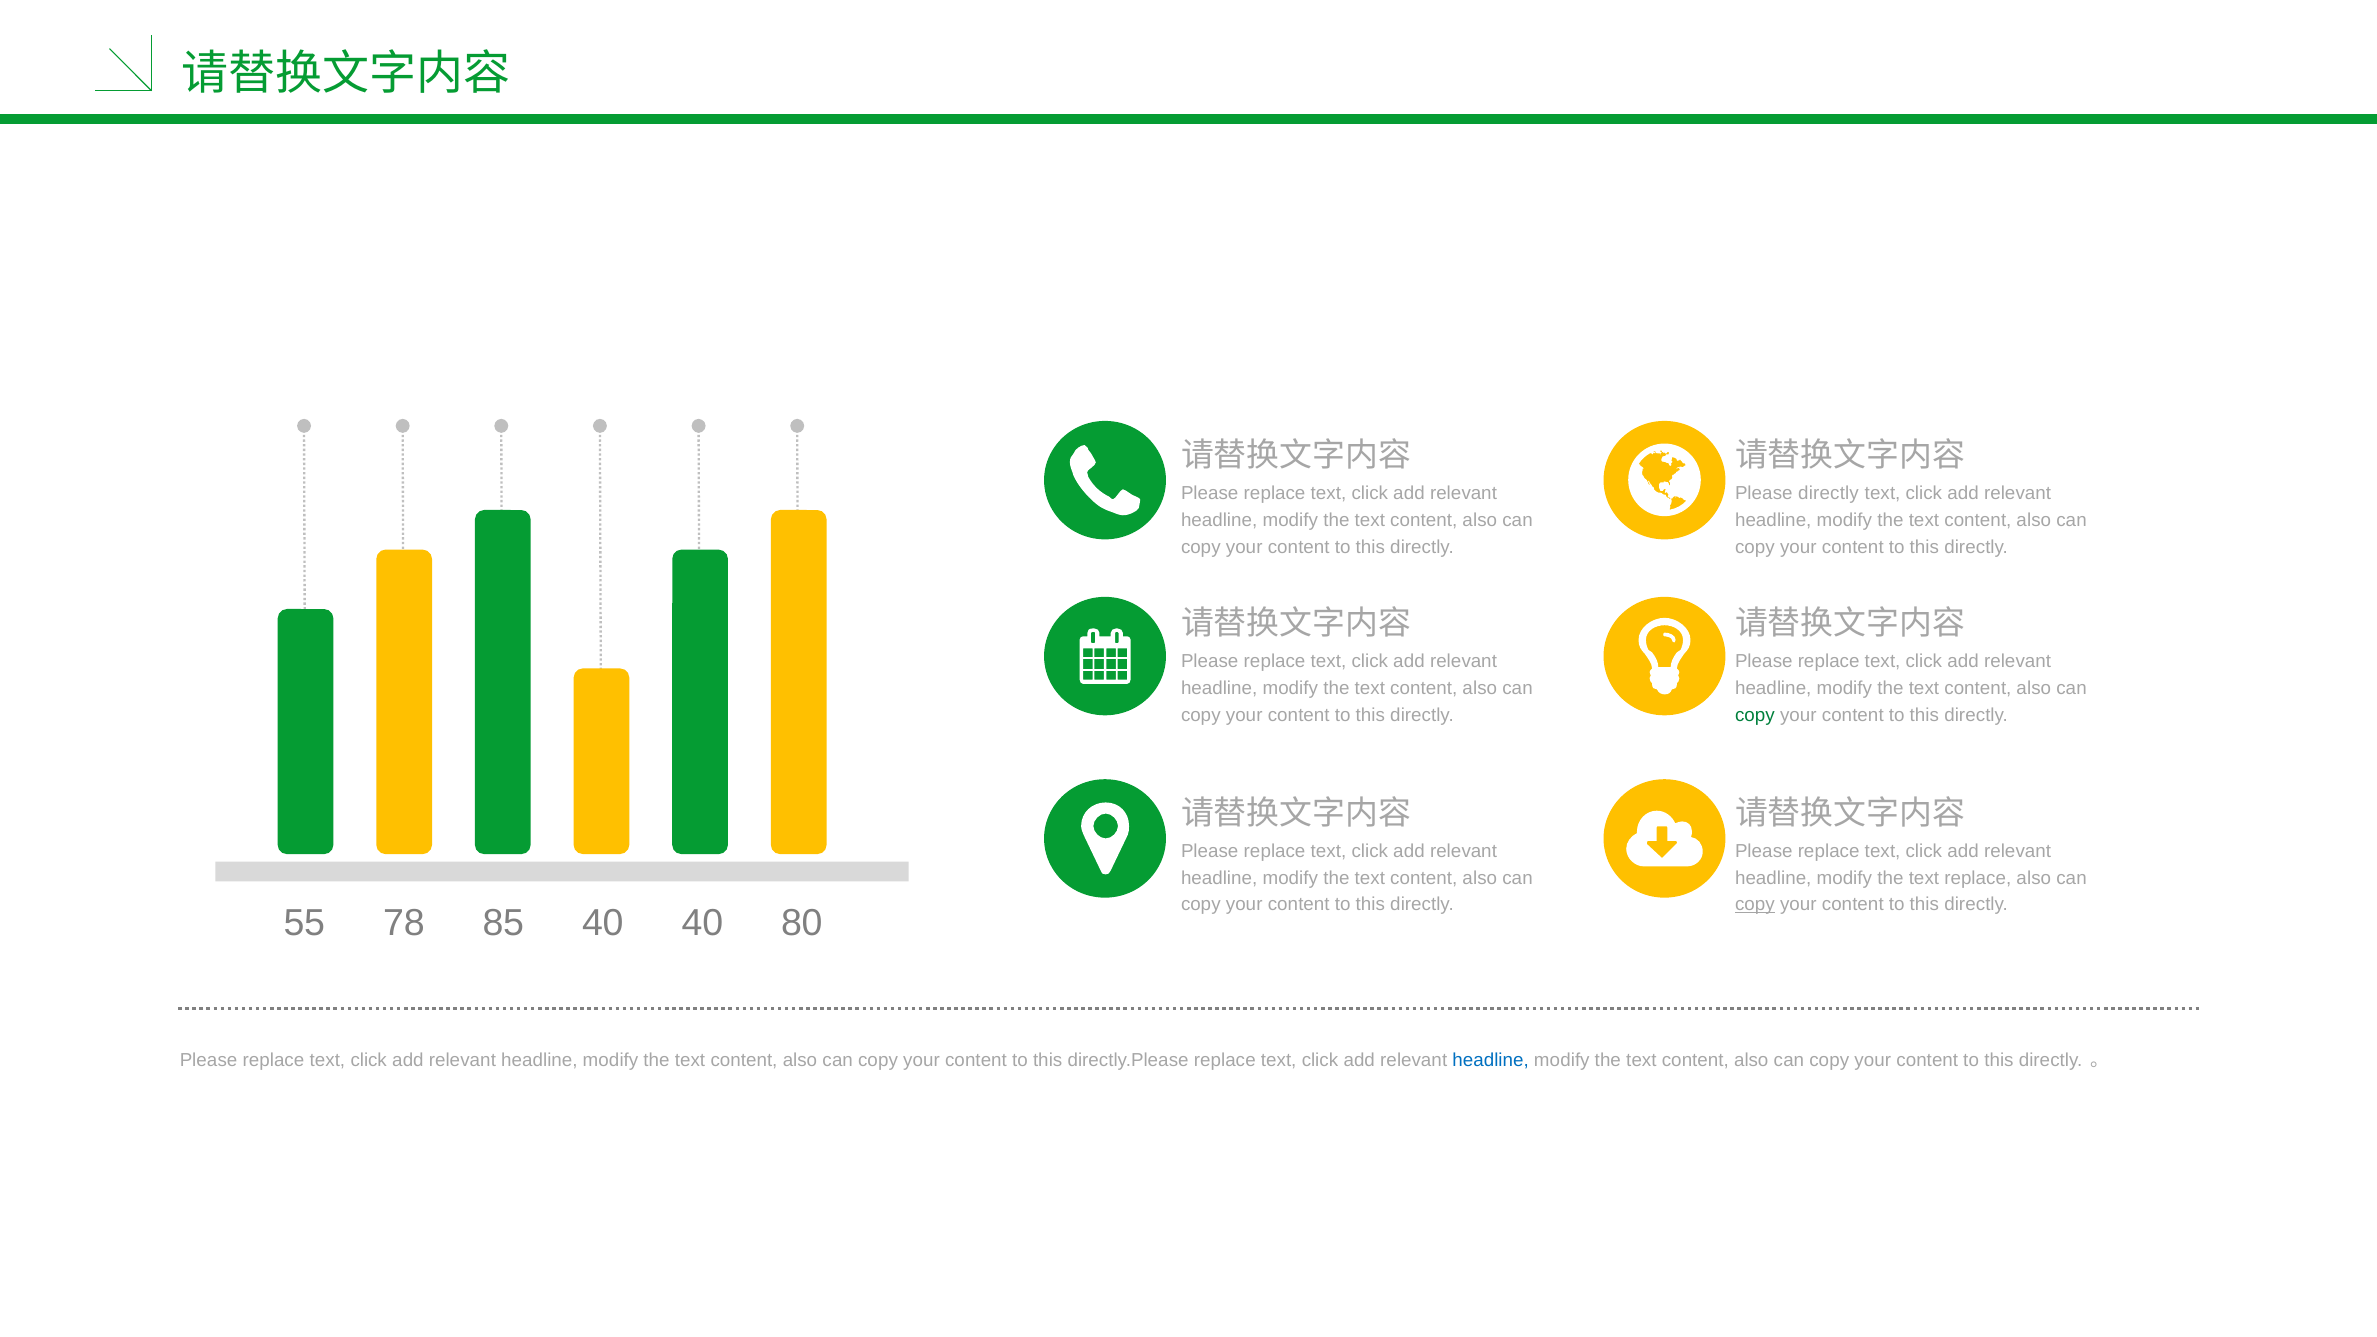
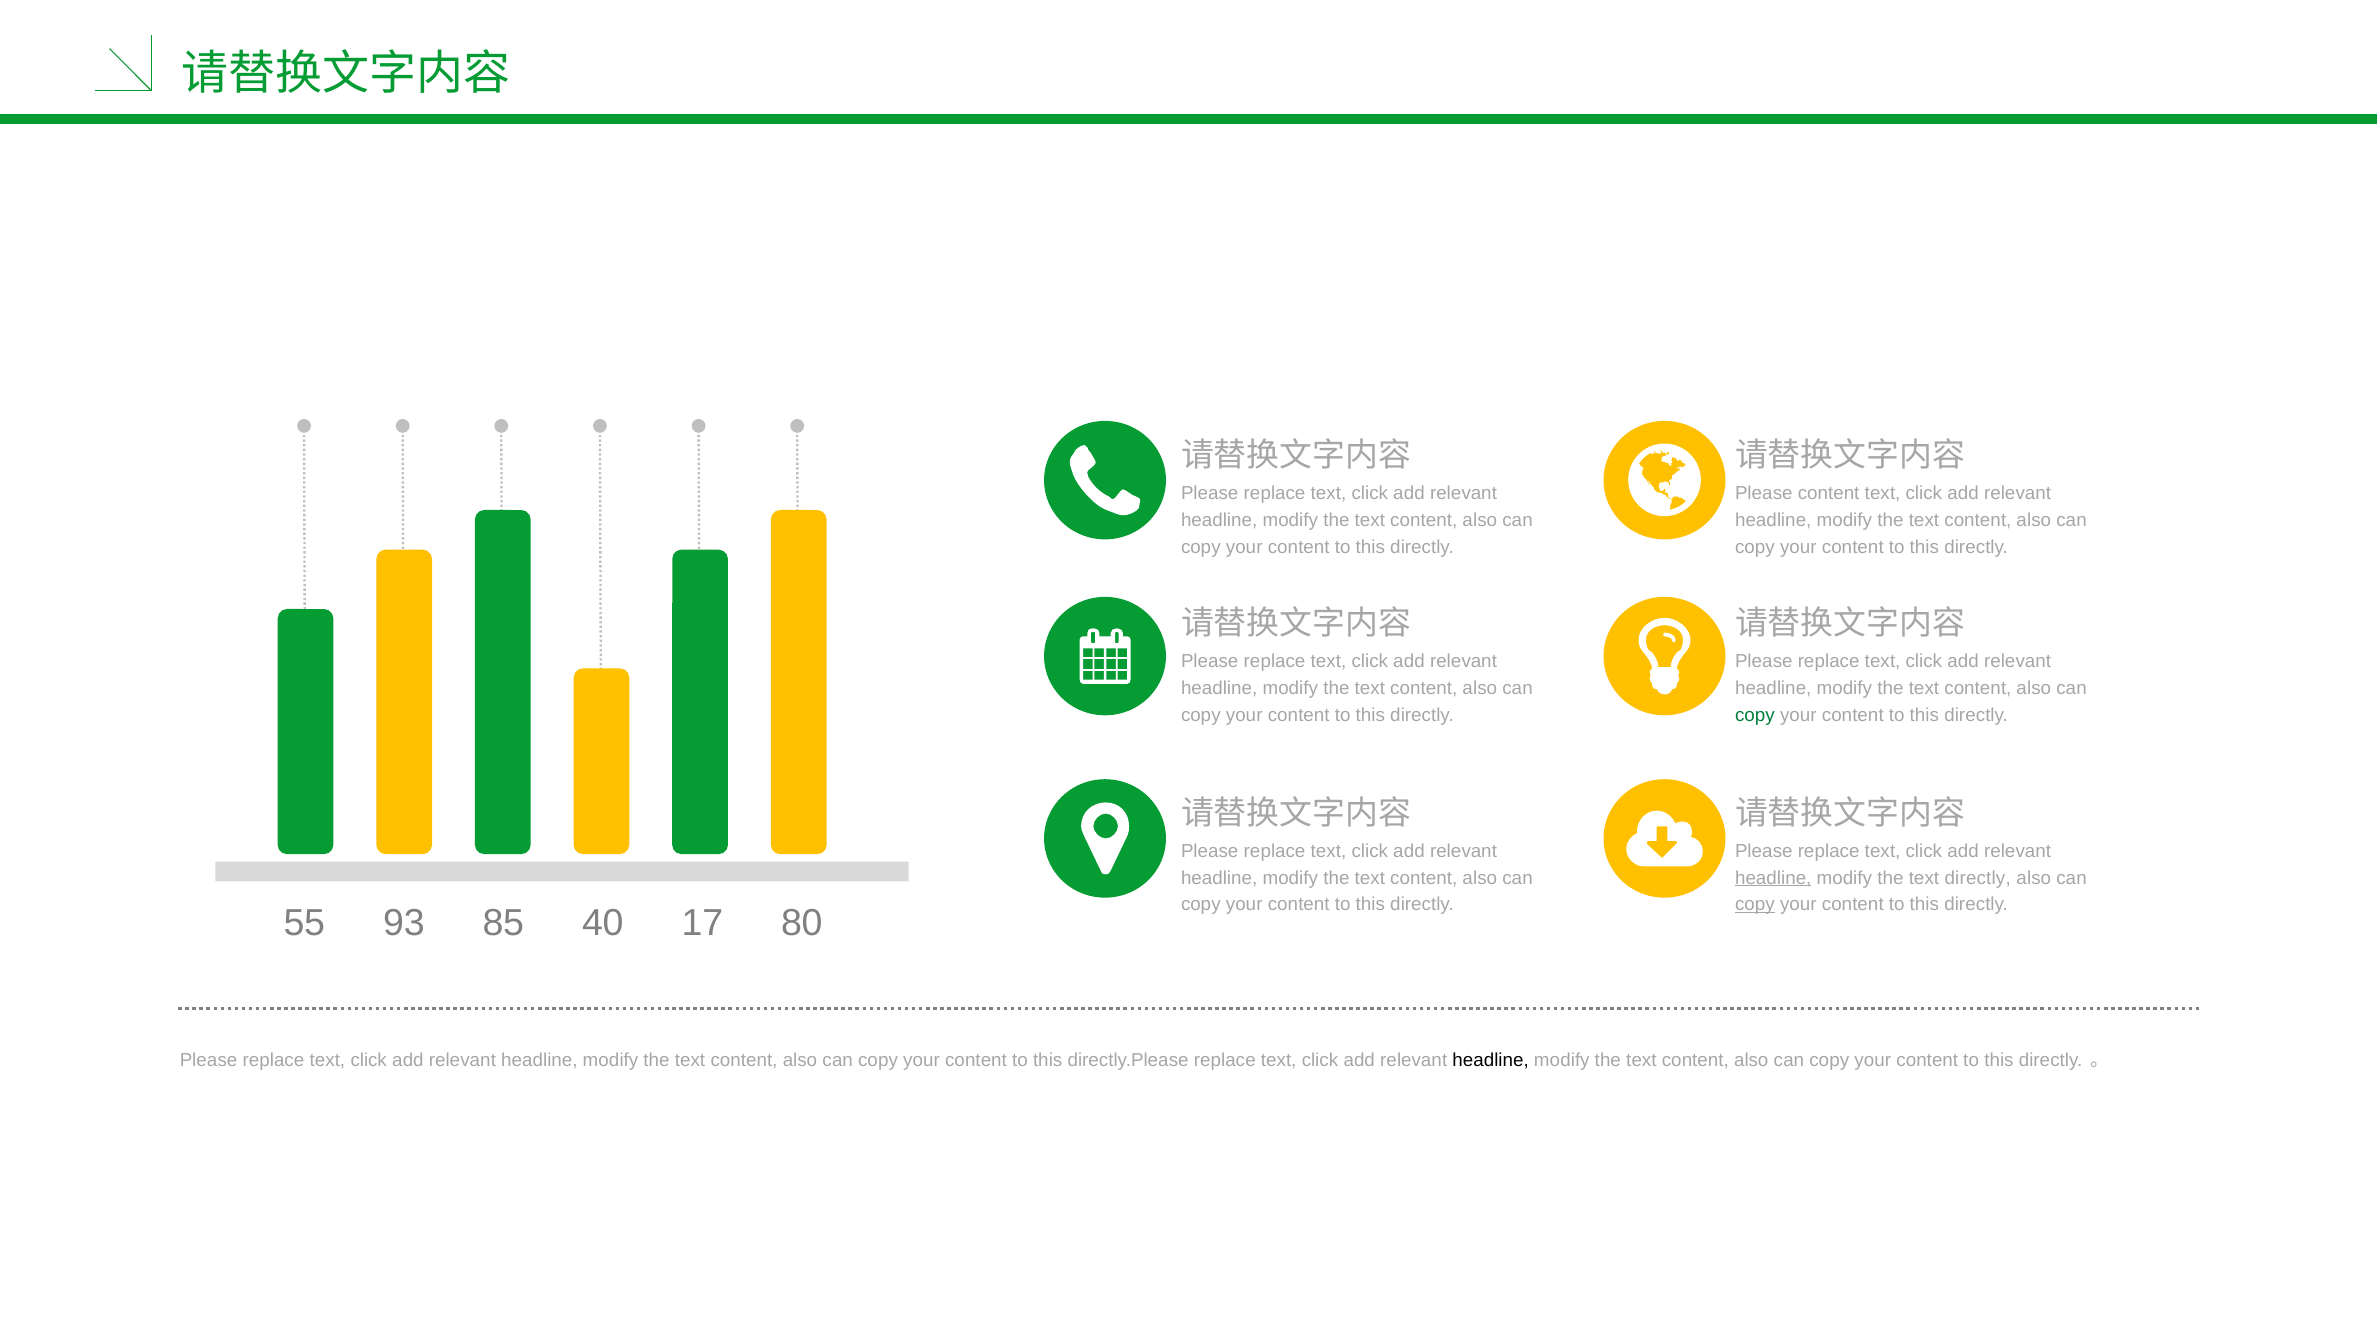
Please directly: directly -> content (1829, 493)
headline underline: none -> present (1773, 878)
text replace: replace -> directly (1978, 878)
78: 78 -> 93 (404, 923)
40 40: 40 -> 17 (702, 923)
headline colour: blue -> black (1491, 1060)
